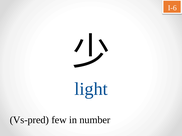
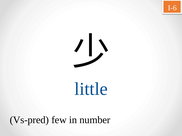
light: light -> little (91, 89)
